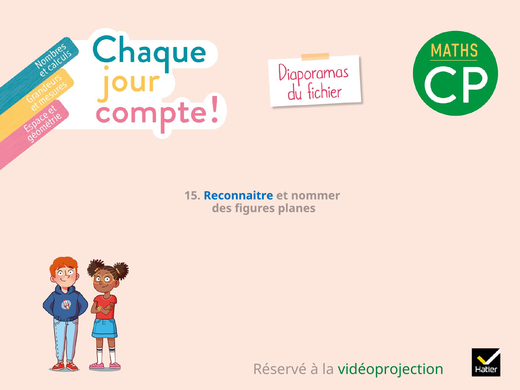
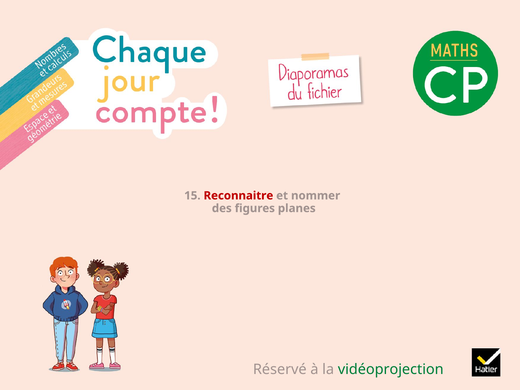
Reconnaitre colour: blue -> red (238, 196)
